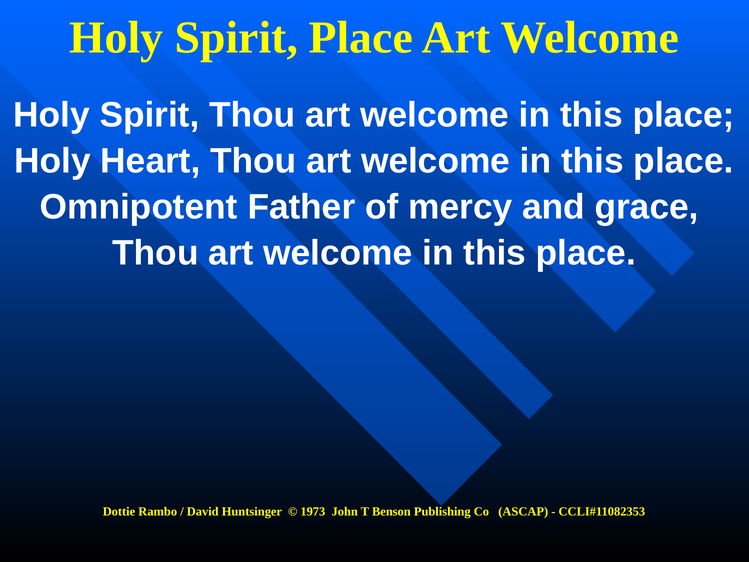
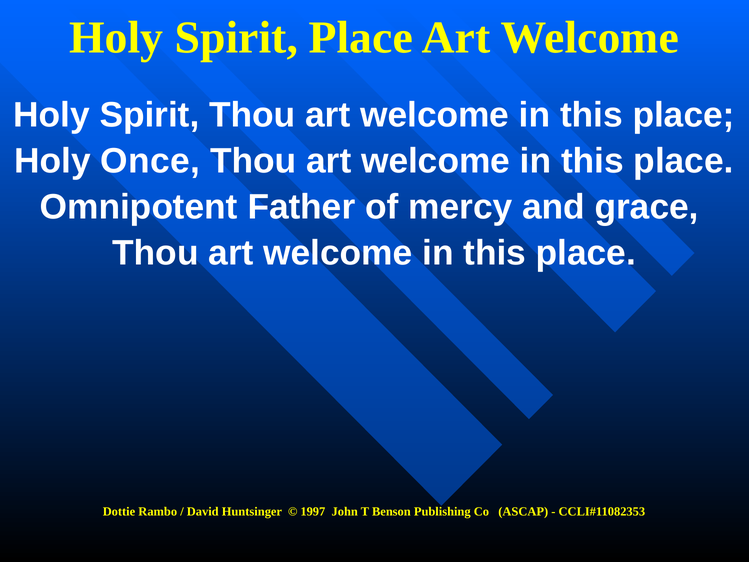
Heart: Heart -> Once (150, 161)
1973: 1973 -> 1997 (313, 511)
